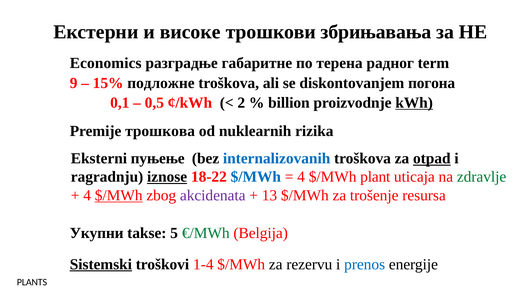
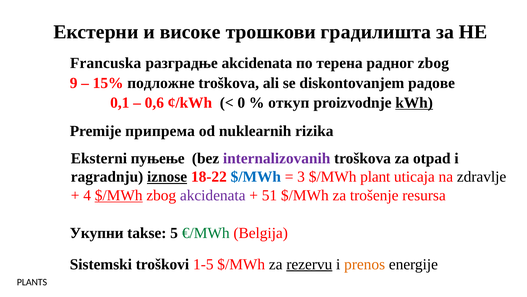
збрињавања: збрињавања -> градилишта (376, 32)
Economics: Economics -> Francuska (106, 63)
разградње габаритне: габаритне -> akcidenata (257, 63)
радног term: term -> zbog (433, 63)
погона: погона -> радове (432, 83)
0,5: 0,5 -> 0,6 (154, 103)
2: 2 -> 0 (241, 103)
billion: billion -> откуп (289, 103)
трошкова: трошкова -> припрема (160, 131)
internalizovanih colour: blue -> purple (277, 158)
otpad underline: present -> none (432, 158)
4: 4 -> 3 (301, 177)
zdravlje colour: green -> black (482, 177)
13: 13 -> 51 (269, 195)
Sistemski underline: present -> none (101, 264)
1-4: 1-4 -> 1-5 (203, 264)
rezervu underline: none -> present (309, 264)
prenos colour: blue -> orange (365, 264)
